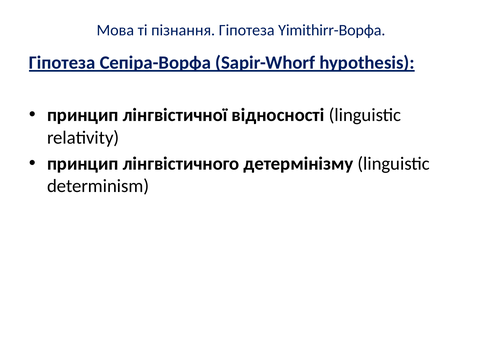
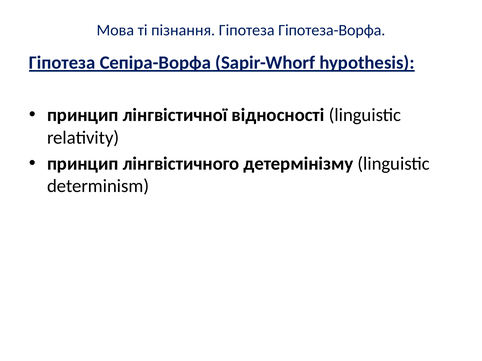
Yimithirr-Ворфа: Yimithirr-Ворфа -> Гіпотеза-Ворфа (332, 30)
